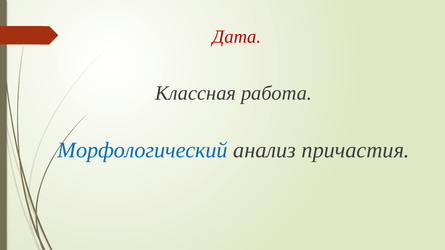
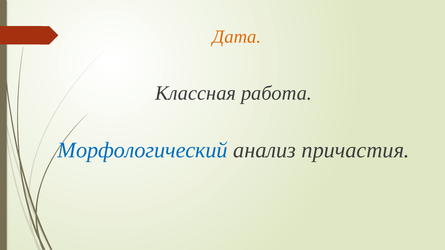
Дата colour: red -> orange (237, 37)
